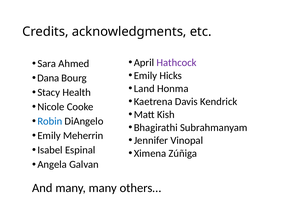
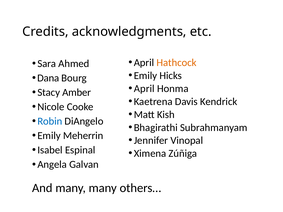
Hathcock colour: purple -> orange (176, 63)
Land: Land -> April (144, 89)
Health: Health -> Amber (77, 93)
